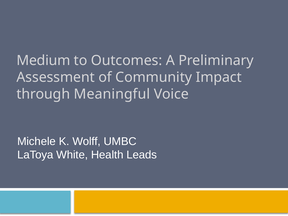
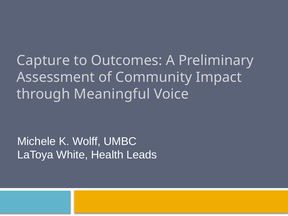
Medium: Medium -> Capture (43, 60)
